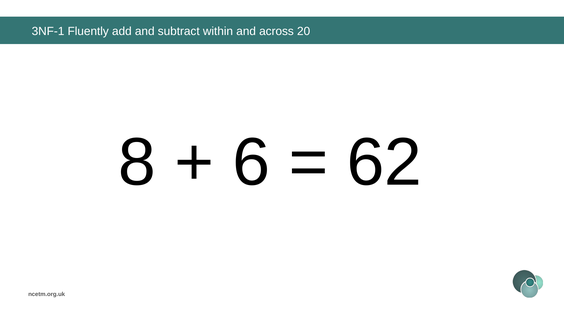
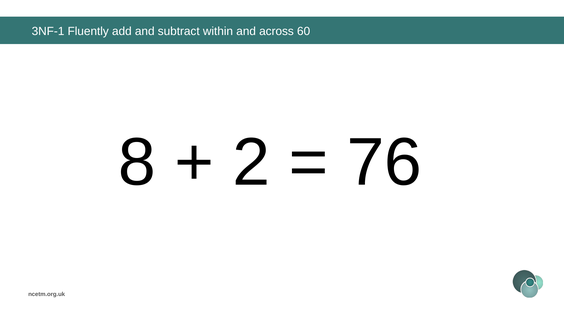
20: 20 -> 60 (304, 31)
6: 6 -> 2 (251, 163)
62: 62 -> 76 (384, 163)
